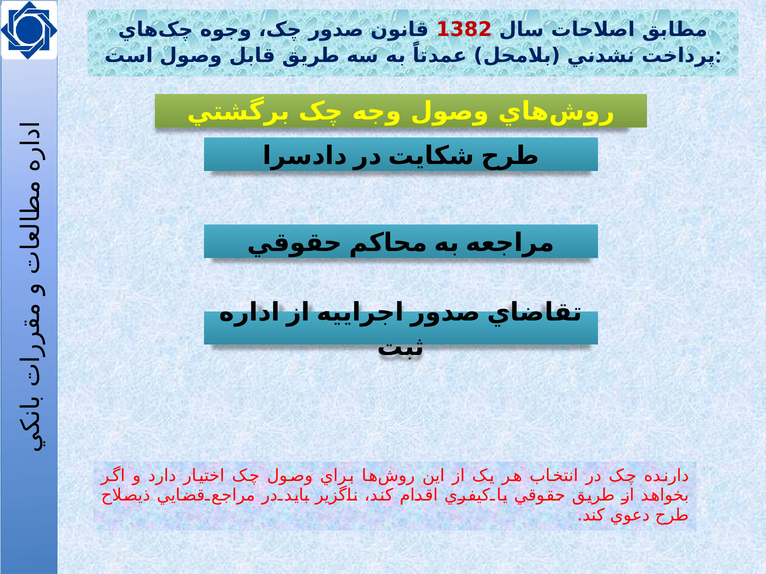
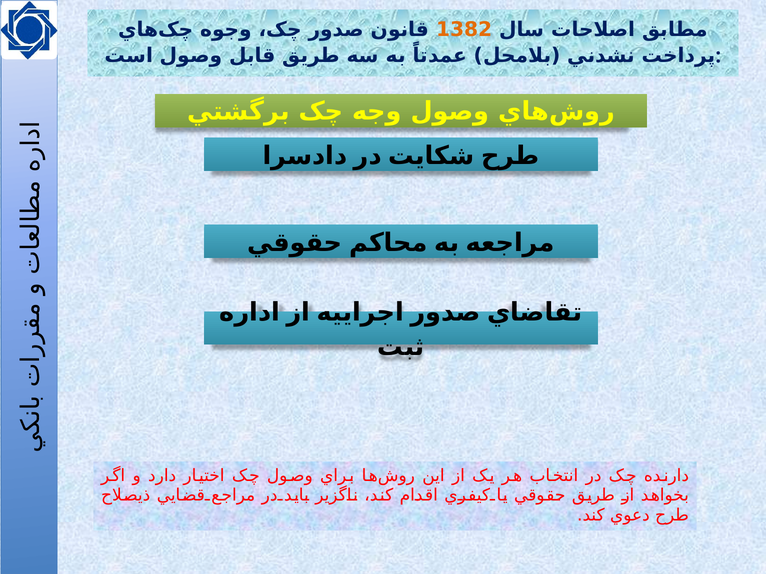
1382 colour: red -> orange (464, 30)
